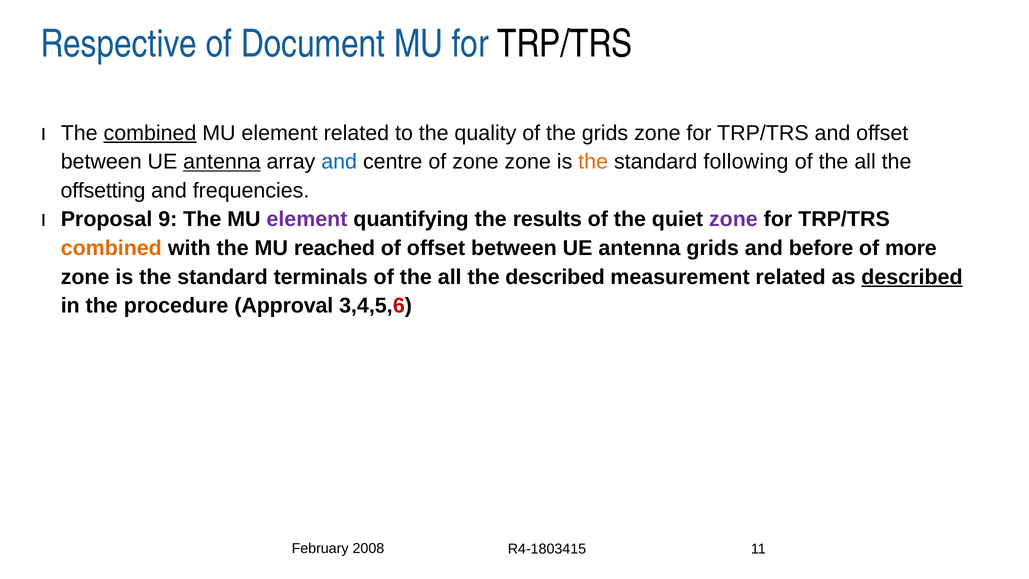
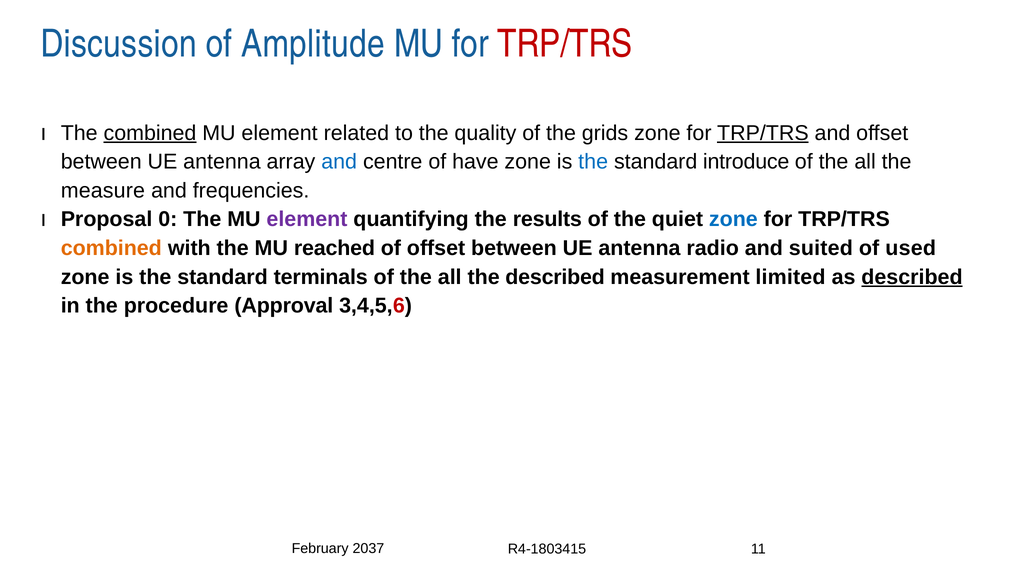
Respective: Respective -> Discussion (119, 44)
Document: Document -> Amplitude (313, 44)
TRP/TRS colour: black -> red (565, 44)
TRP/TRS underline: none -> present (763, 133)
antenna underline: present -> none (222, 162)
of zone: zone -> have (475, 162)
the colour: orange -> blue (593, 162)
following: following -> introduce (746, 162)
offsetting: offsetting -> measure (103, 191)
9: 9 -> 0 (168, 219)
zone colour: purple -> blue (733, 219)
antenna grids: grids -> radio (713, 248)
before: before -> suited (821, 248)
more: more -> used (911, 248)
measurement related: related -> limited (791, 277)
2008: 2008 -> 2037 (368, 548)
